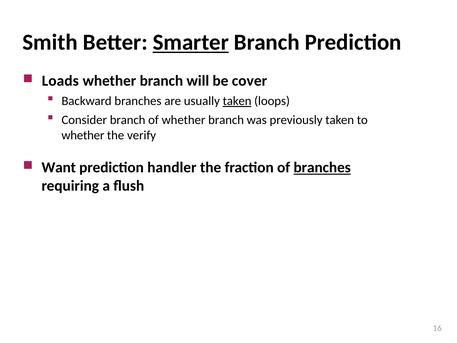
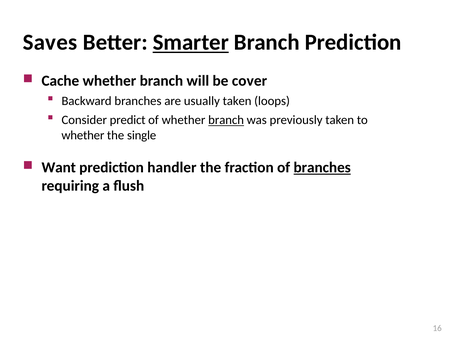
Smith: Smith -> Saves (50, 42)
Loads: Loads -> Cache (60, 81)
taken underline: present -> none (237, 101)
Consider branch: branch -> predict (128, 120)
branch underline: none -> present (226, 120)
verify: verify -> single (142, 135)
